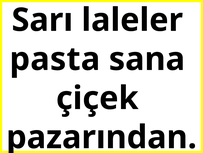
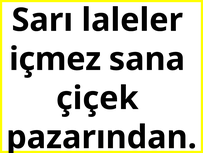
pasta: pasta -> içmez (55, 59)
